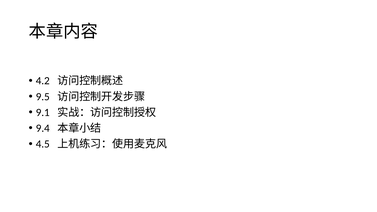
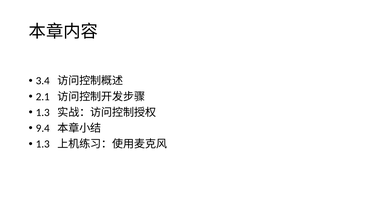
4.2: 4.2 -> 3.4 (43, 81)
9.5: 9.5 -> 2.1 (43, 97)
9.1: 9.1 -> 1.3 (43, 112)
4.5: 4.5 -> 1.3 (43, 144)
